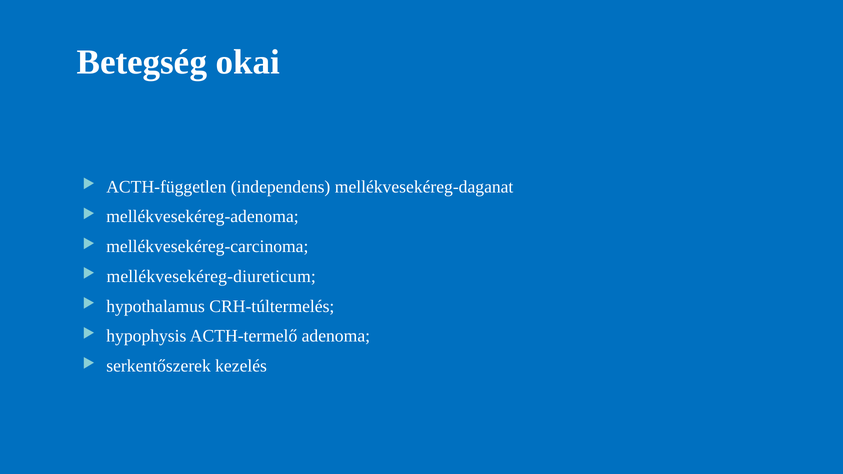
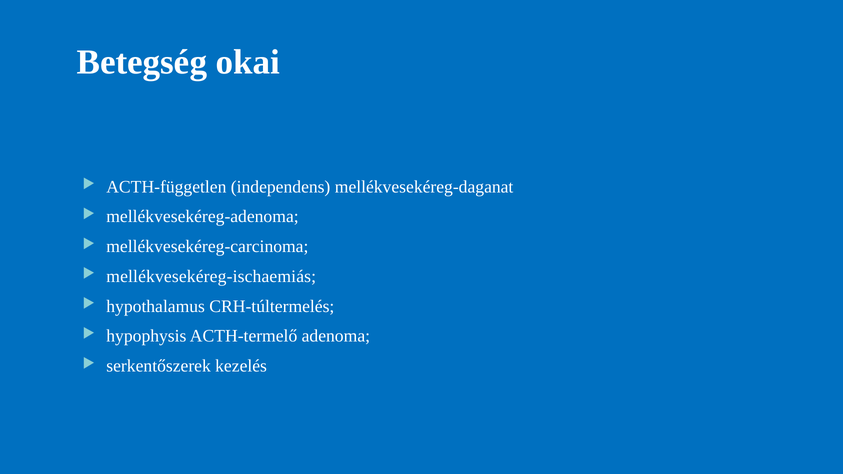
mellékvesekéreg-diureticum: mellékvesekéreg-diureticum -> mellékvesekéreg-ischaemiás (211, 276)
